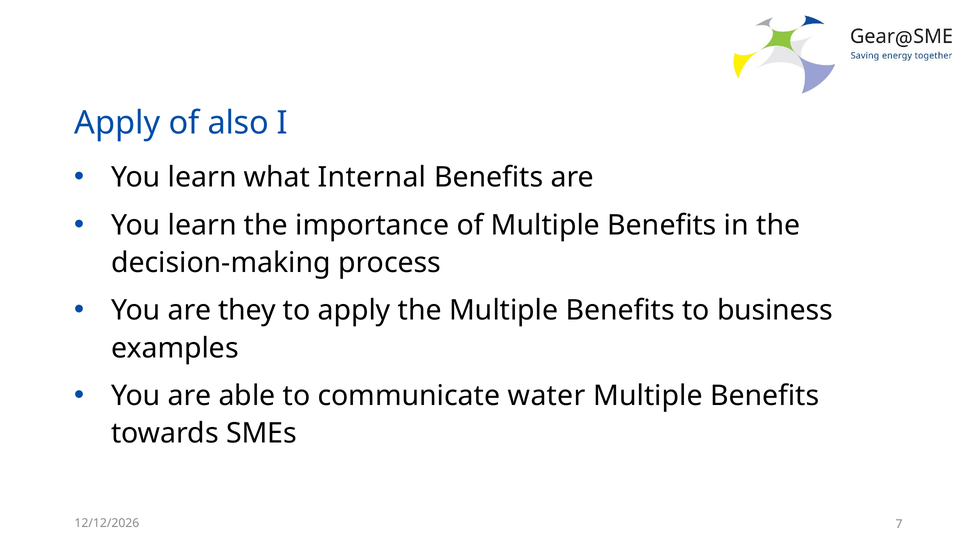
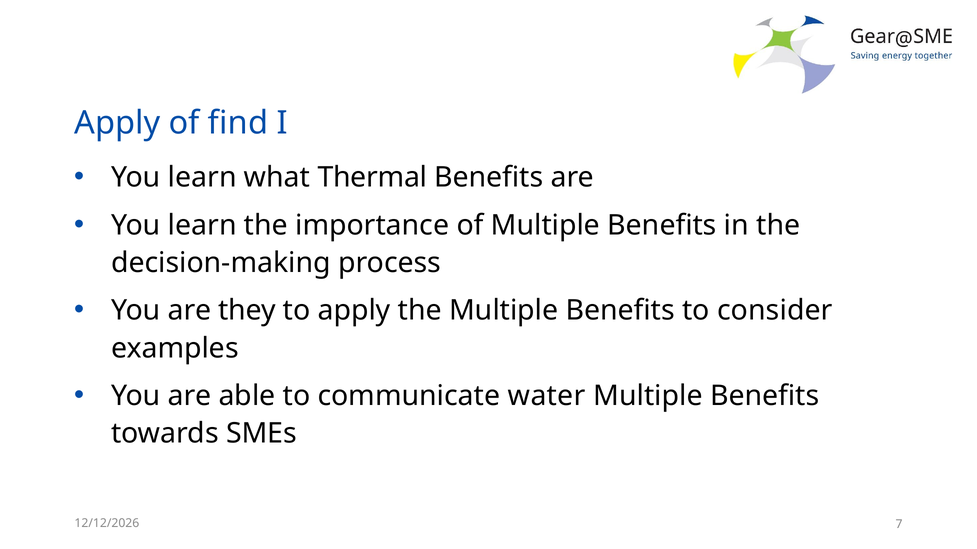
also: also -> find (238, 123)
Internal: Internal -> Thermal (372, 178)
business: business -> consider (775, 311)
